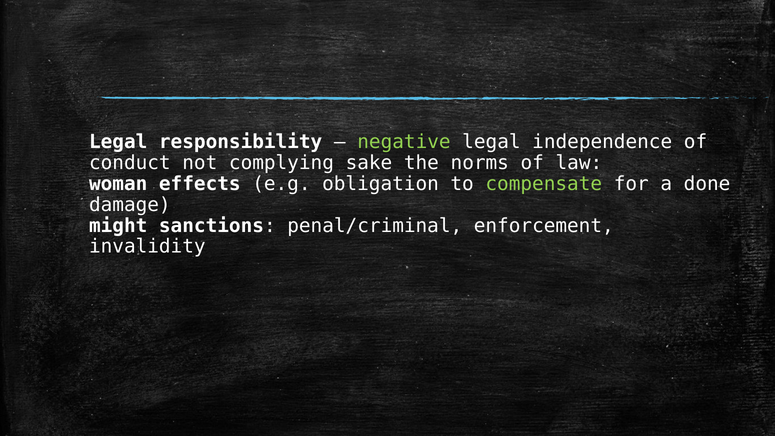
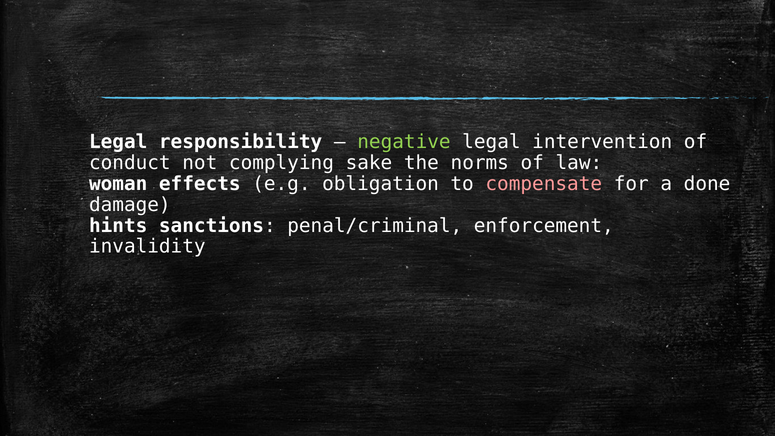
independence: independence -> intervention (602, 142)
compensate colour: light green -> pink (544, 184)
might: might -> hints (118, 226)
